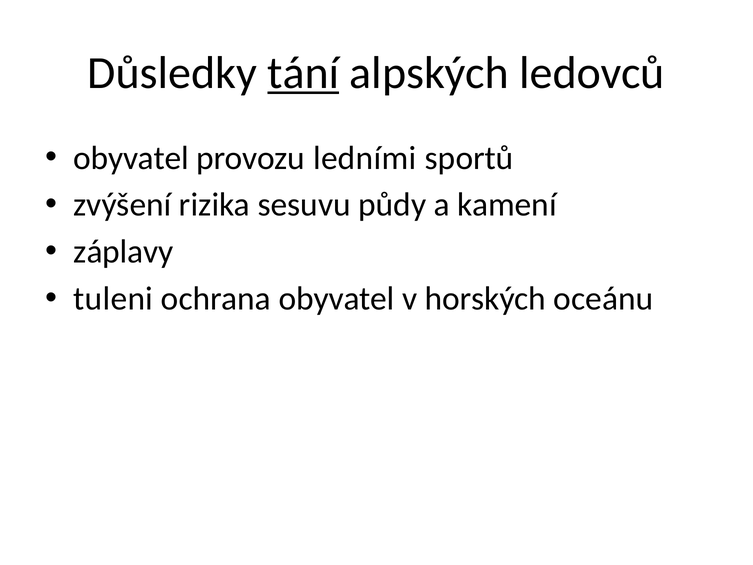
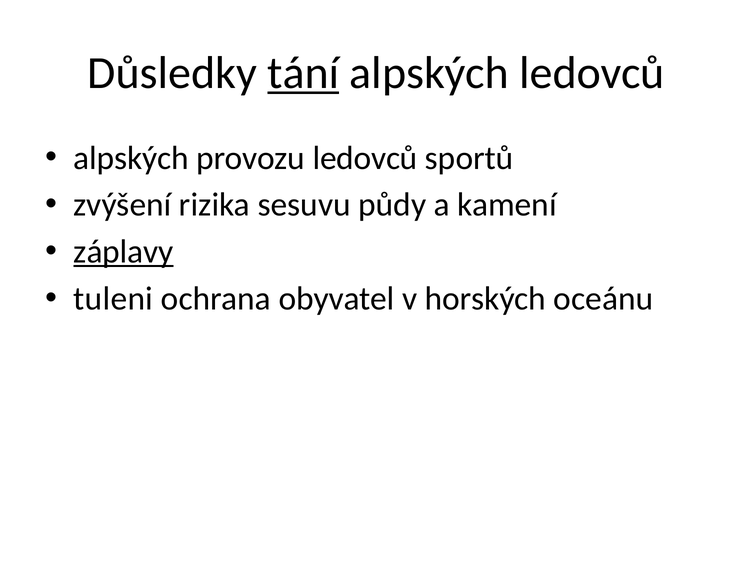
obyvatel: obyvatel -> alpských (131, 158)
provozu ledními: ledními -> ledovců (365, 158)
záplavy underline: none -> present (123, 252)
